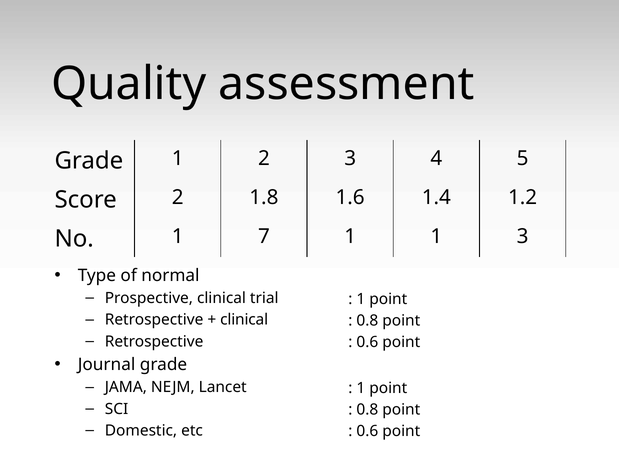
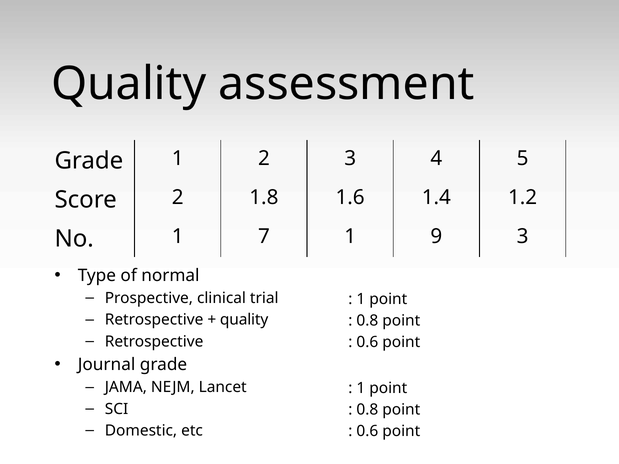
1 1: 1 -> 9 (436, 236)
clinical: clinical -> quality (244, 320)
